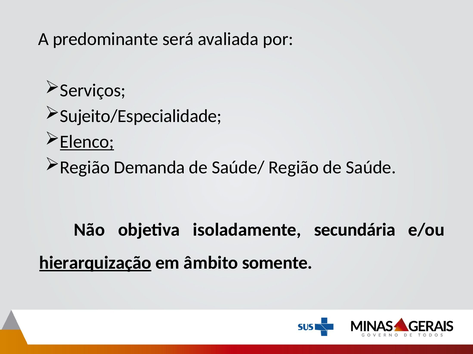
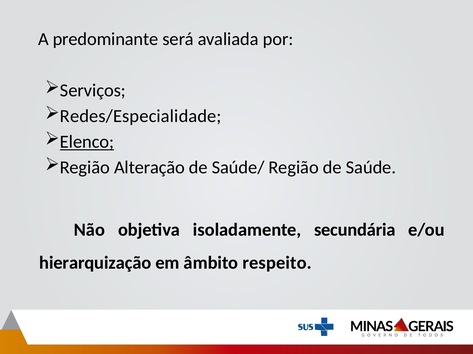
Sujeito/Especialidade: Sujeito/Especialidade -> Redes/Especialidade (141, 116)
Demanda: Demanda -> Alteração (149, 168)
hierarquização underline: present -> none (95, 263)
somente: somente -> respeito (277, 263)
